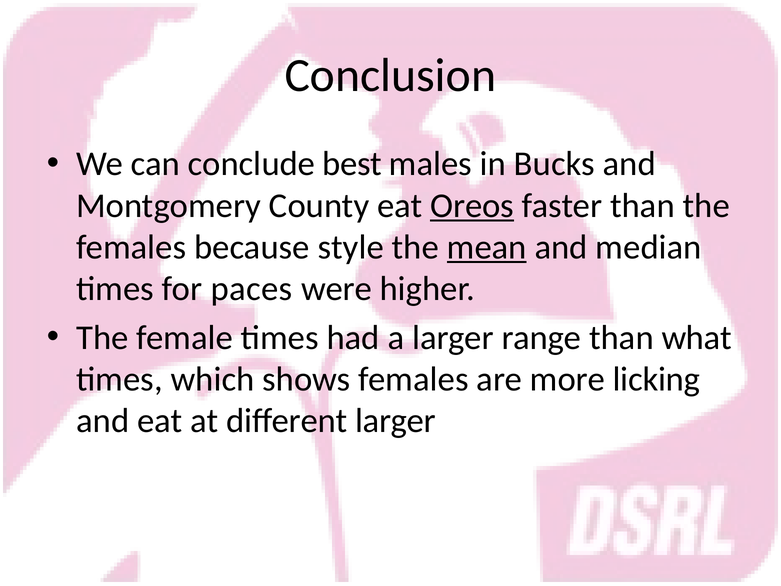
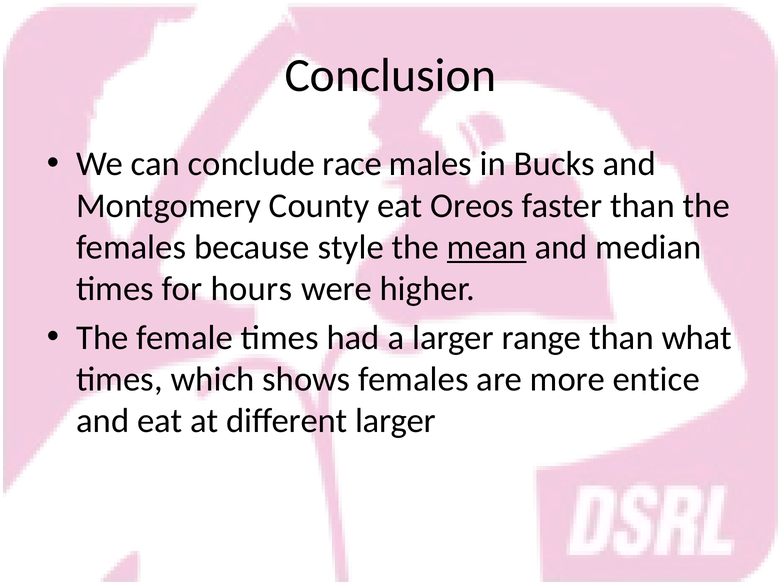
best: best -> race (352, 164)
Oreos underline: present -> none (472, 206)
paces: paces -> hours (251, 289)
licking: licking -> entice (656, 379)
